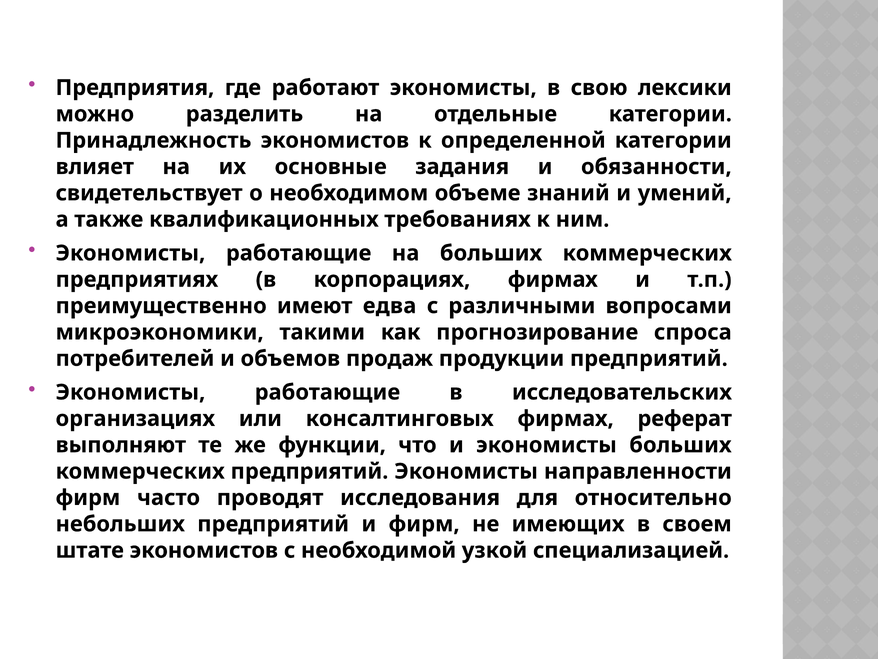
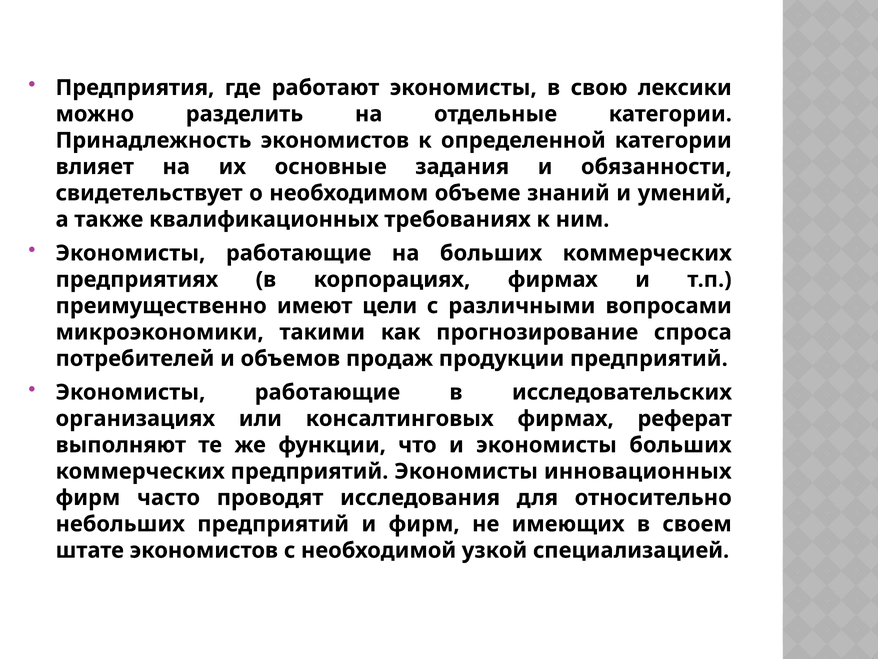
едва: едва -> цели (390, 306)
направленности: направленности -> инновационных (638, 471)
